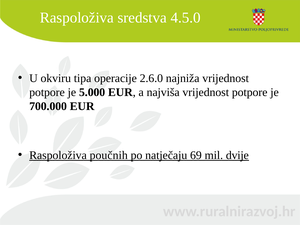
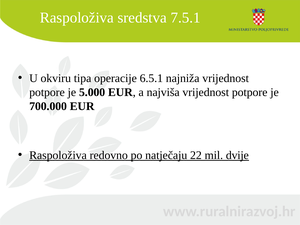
4.5.0: 4.5.0 -> 7.5.1 (186, 18)
2.6.0: 2.6.0 -> 6.5.1 (151, 78)
poučnih: poučnih -> redovno (109, 155)
69: 69 -> 22 (196, 155)
